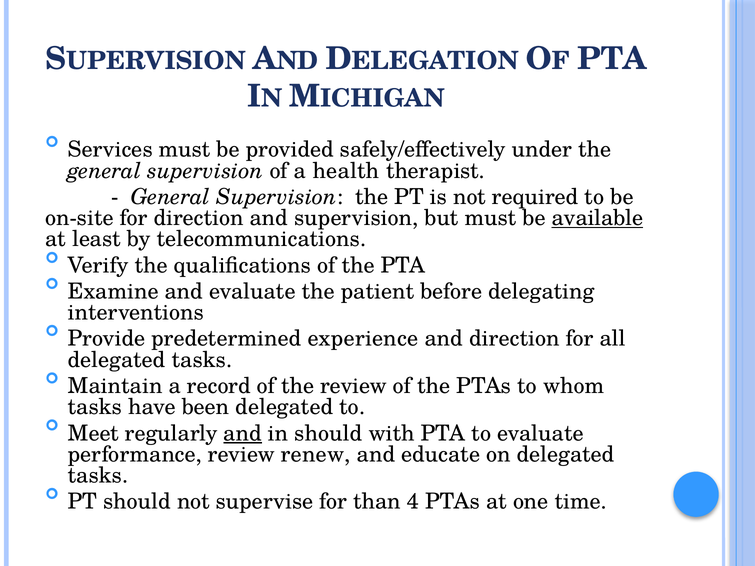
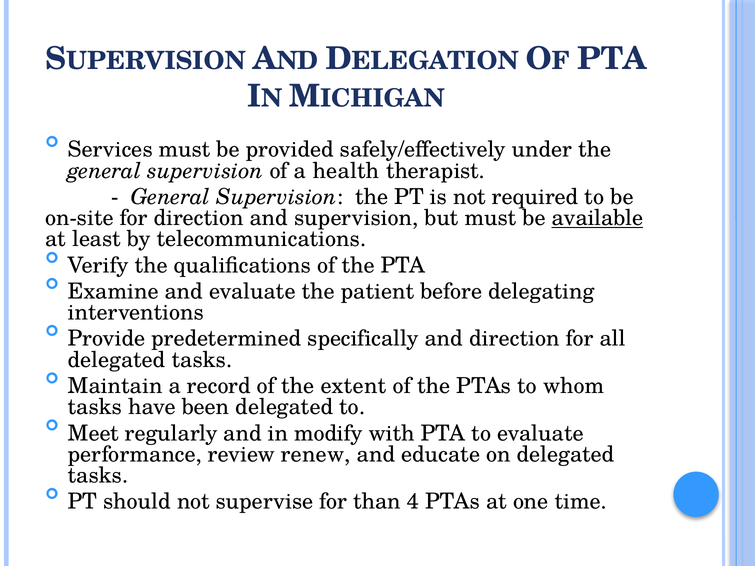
experience: experience -> specifically (363, 339)
the review: review -> extent (353, 386)
and underline: present -> none (243, 433)
in should: should -> modify (329, 433)
